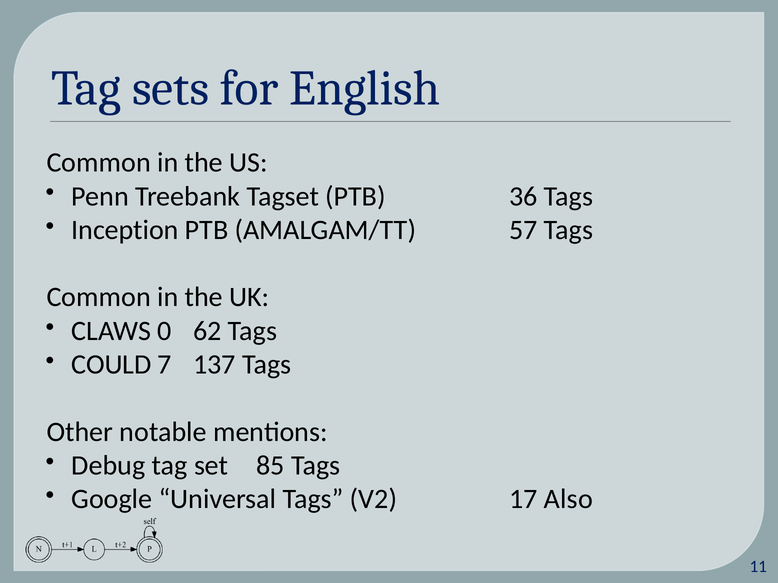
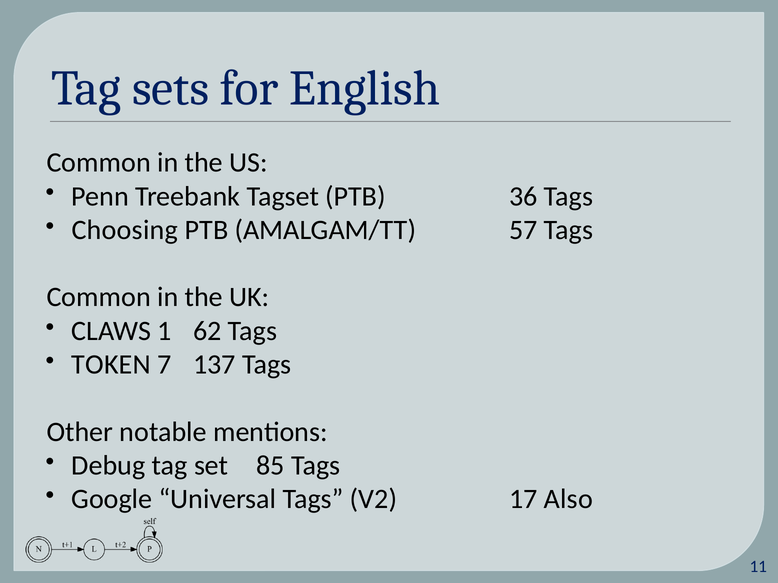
Inception: Inception -> Choosing (125, 230)
0: 0 -> 1 (165, 331)
COULD: COULD -> TOKEN (111, 365)
